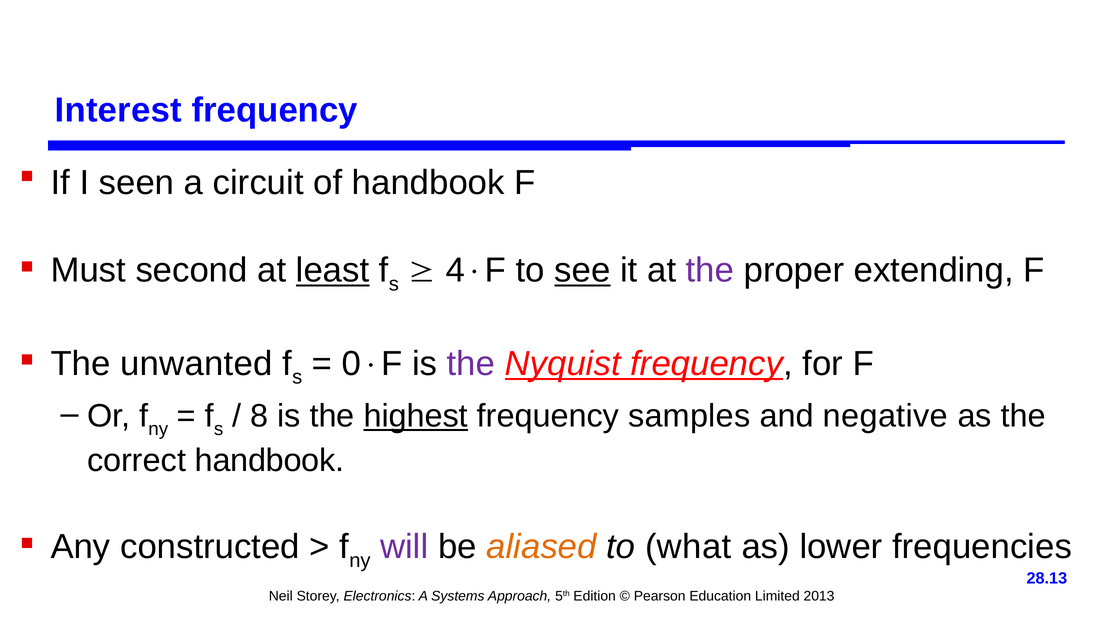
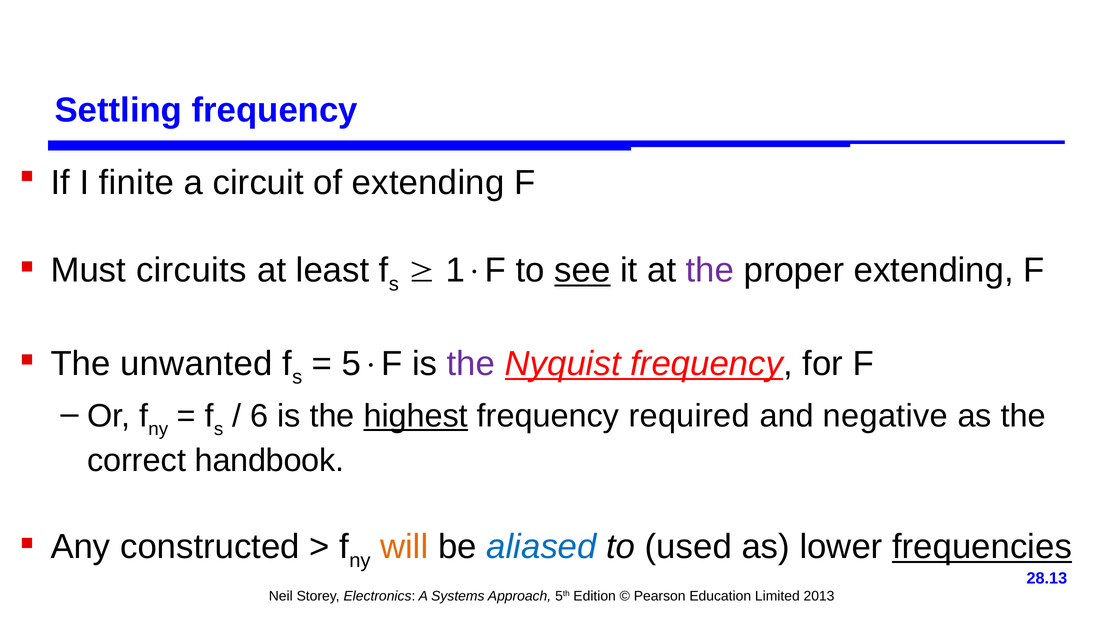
Interest: Interest -> Settling (118, 110)
seen: seen -> finite (136, 183)
of handbook: handbook -> extending (428, 183)
second: second -> circuits (191, 270)
least underline: present -> none (333, 270)
4: 4 -> 1 (455, 270)
0: 0 -> 5 (351, 364)
8: 8 -> 6 (259, 416)
samples: samples -> required (689, 416)
will colour: purple -> orange (404, 547)
aliased colour: orange -> blue (542, 547)
what: what -> used (688, 547)
frequencies underline: none -> present (982, 547)
